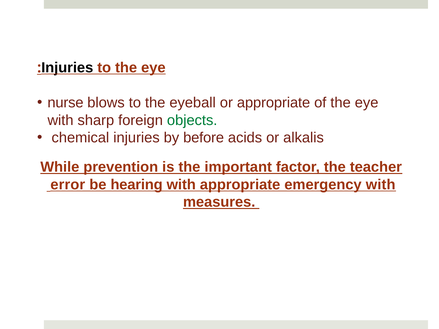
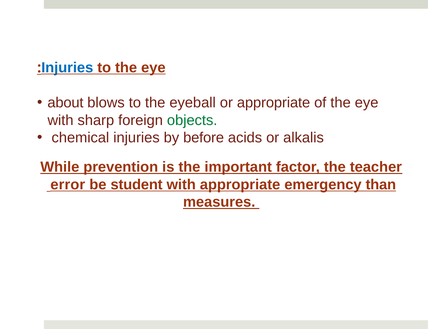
Injuries colour: black -> blue (67, 68)
nurse: nurse -> about (65, 103)
hearing: hearing -> student (137, 185)
emergency with: with -> than (381, 185)
